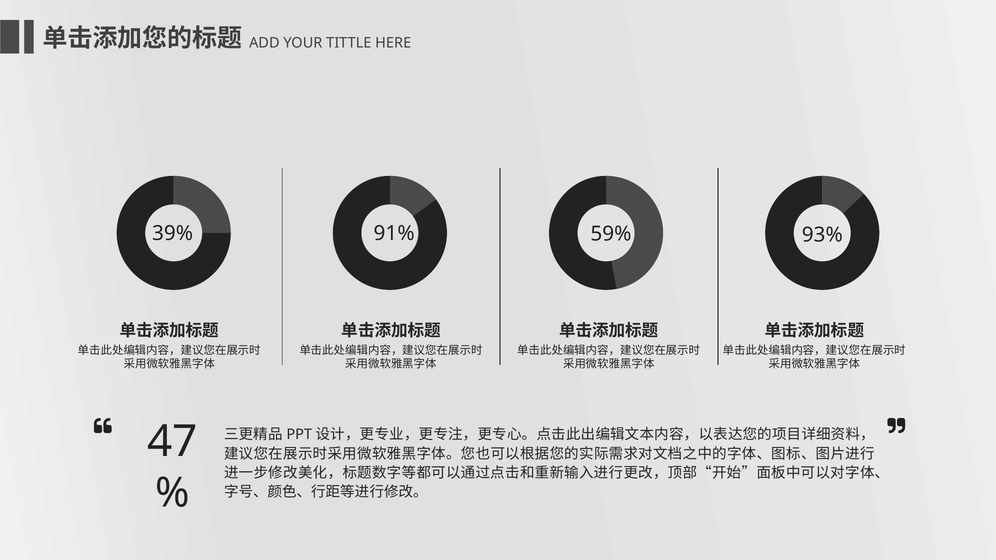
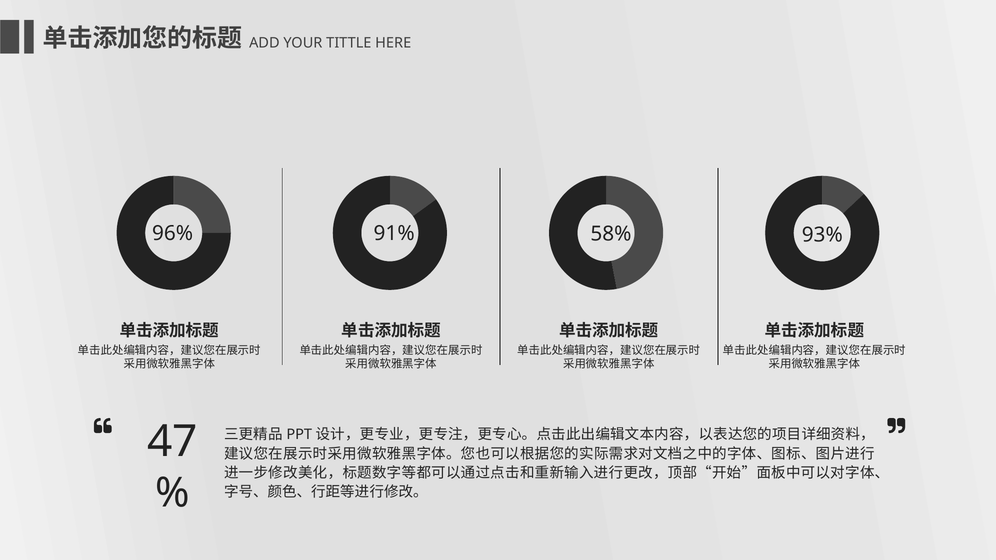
39%: 39% -> 96% (173, 234)
59%: 59% -> 58% (611, 234)
